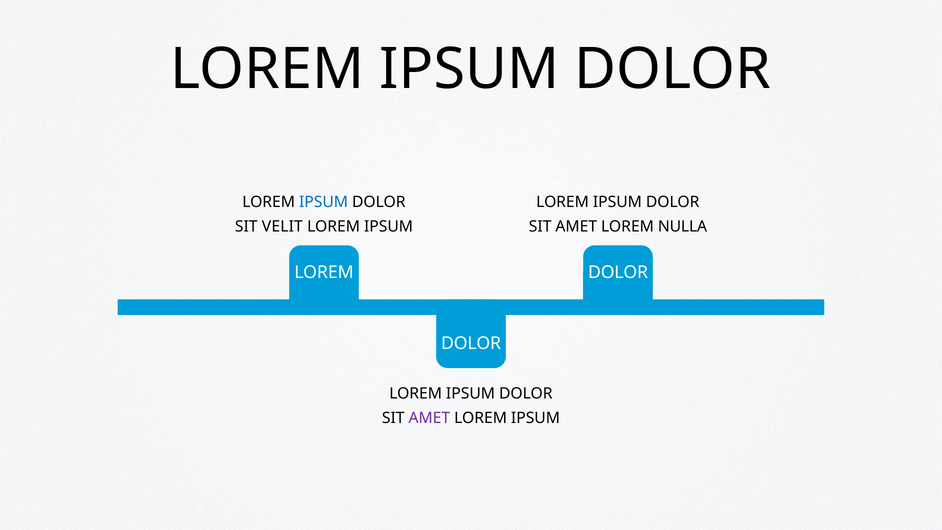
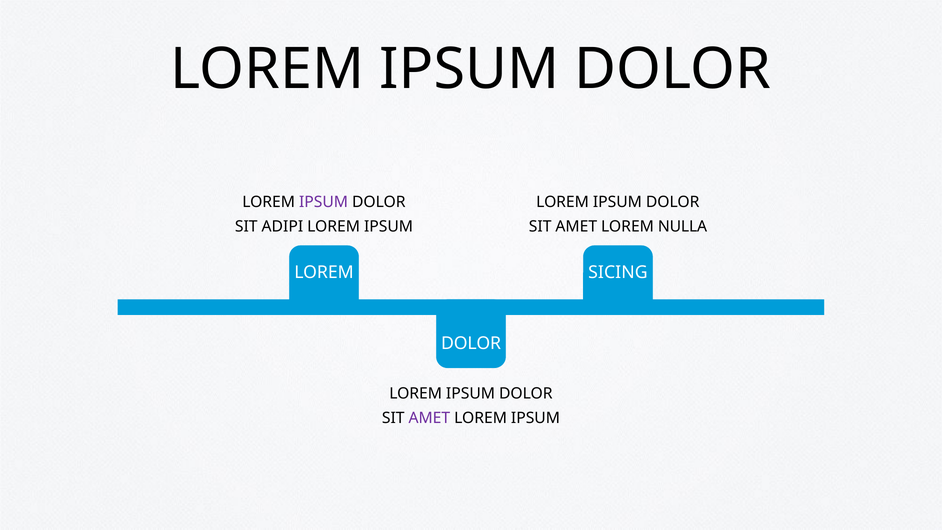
IPSUM colour: blue -> purple (324, 202)
VELIT: VELIT -> ADIPI (282, 227)
LOREM DOLOR: DOLOR -> SICING (618, 273)
